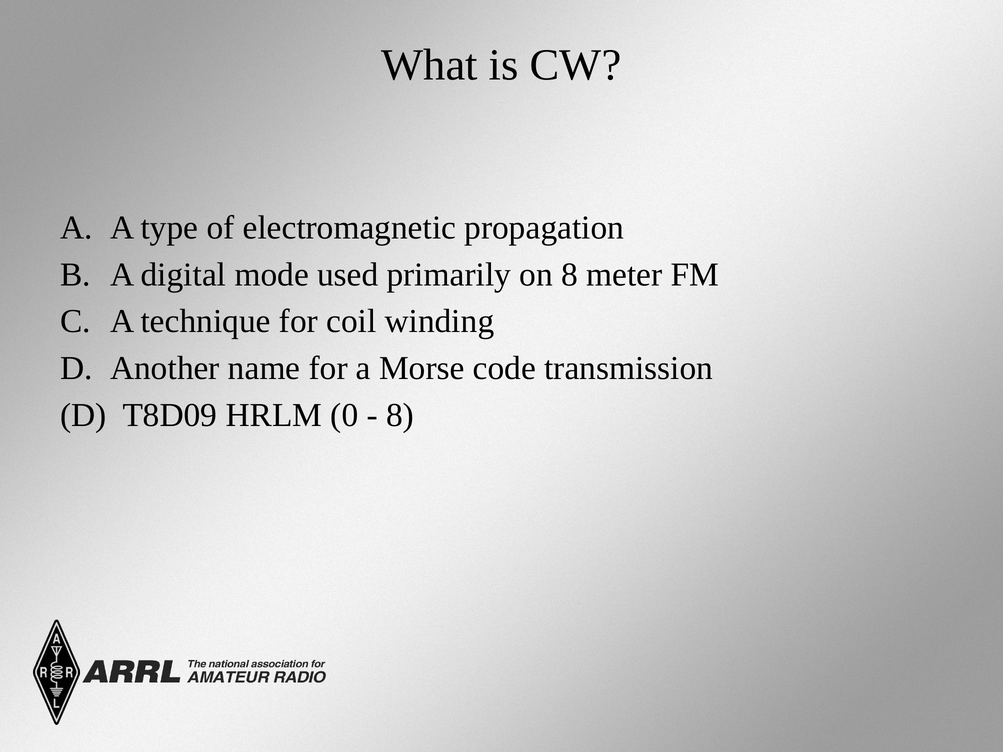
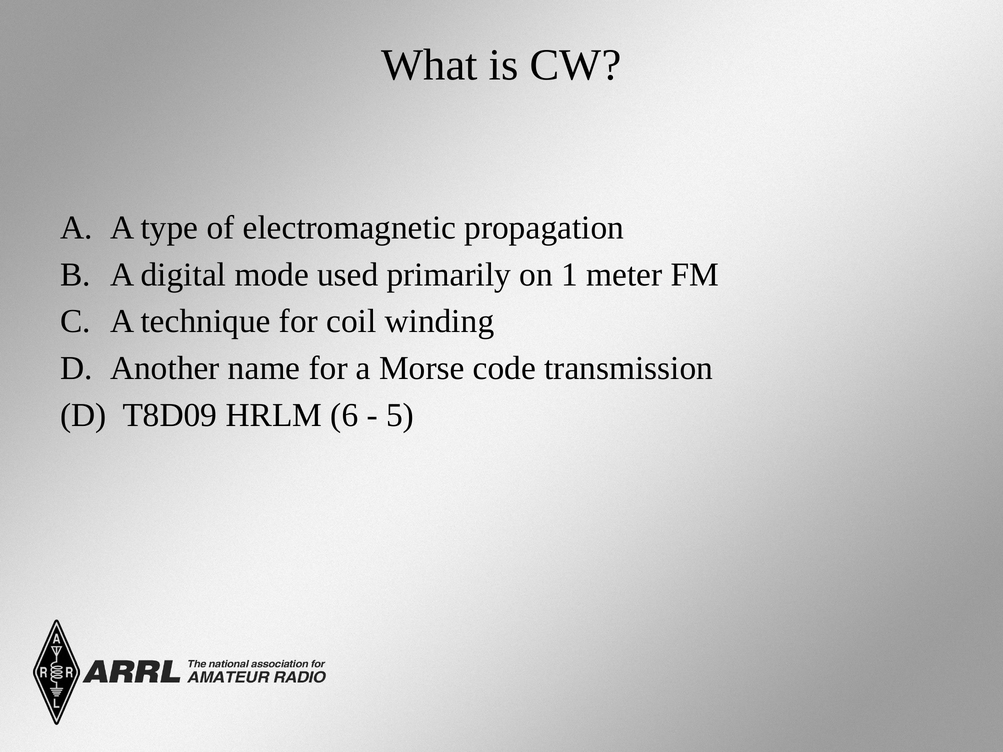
on 8: 8 -> 1 (569, 275)
0: 0 -> 6 (344, 415)
8: 8 -> 5 (400, 415)
